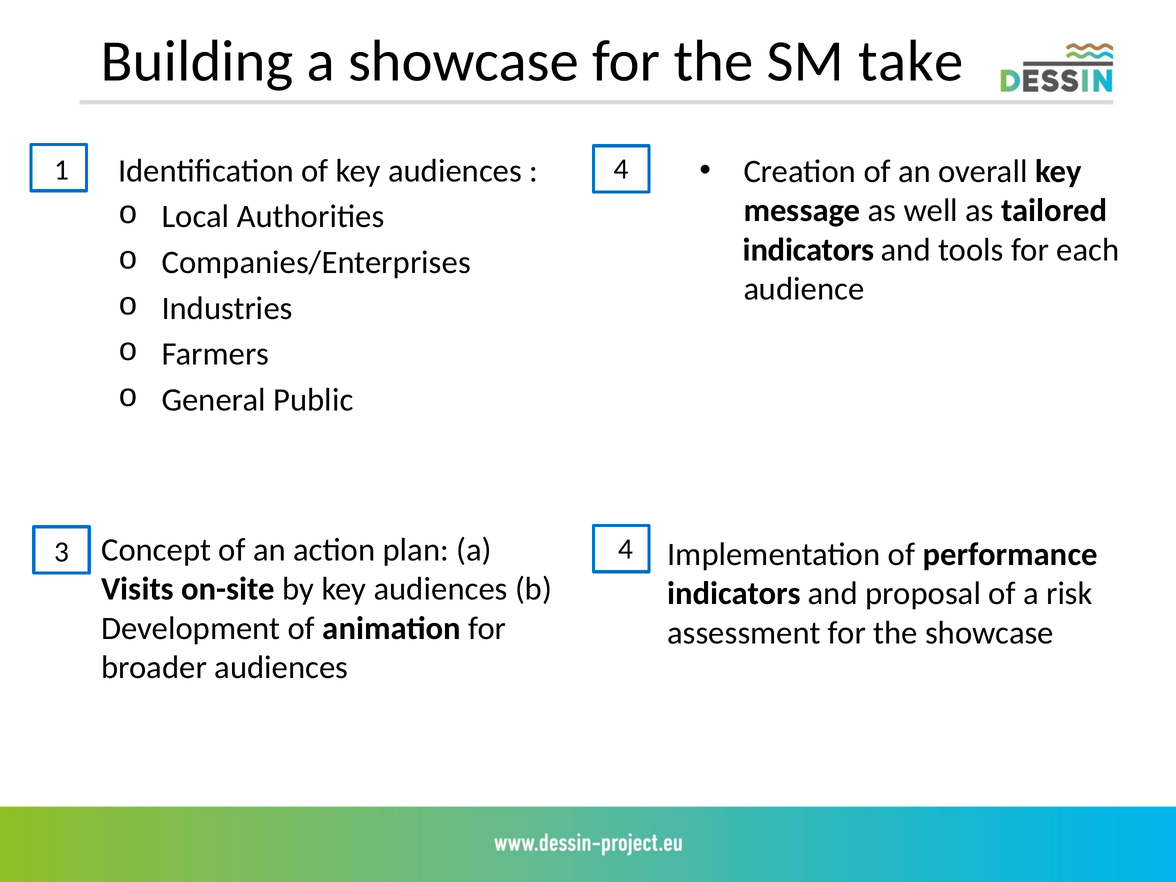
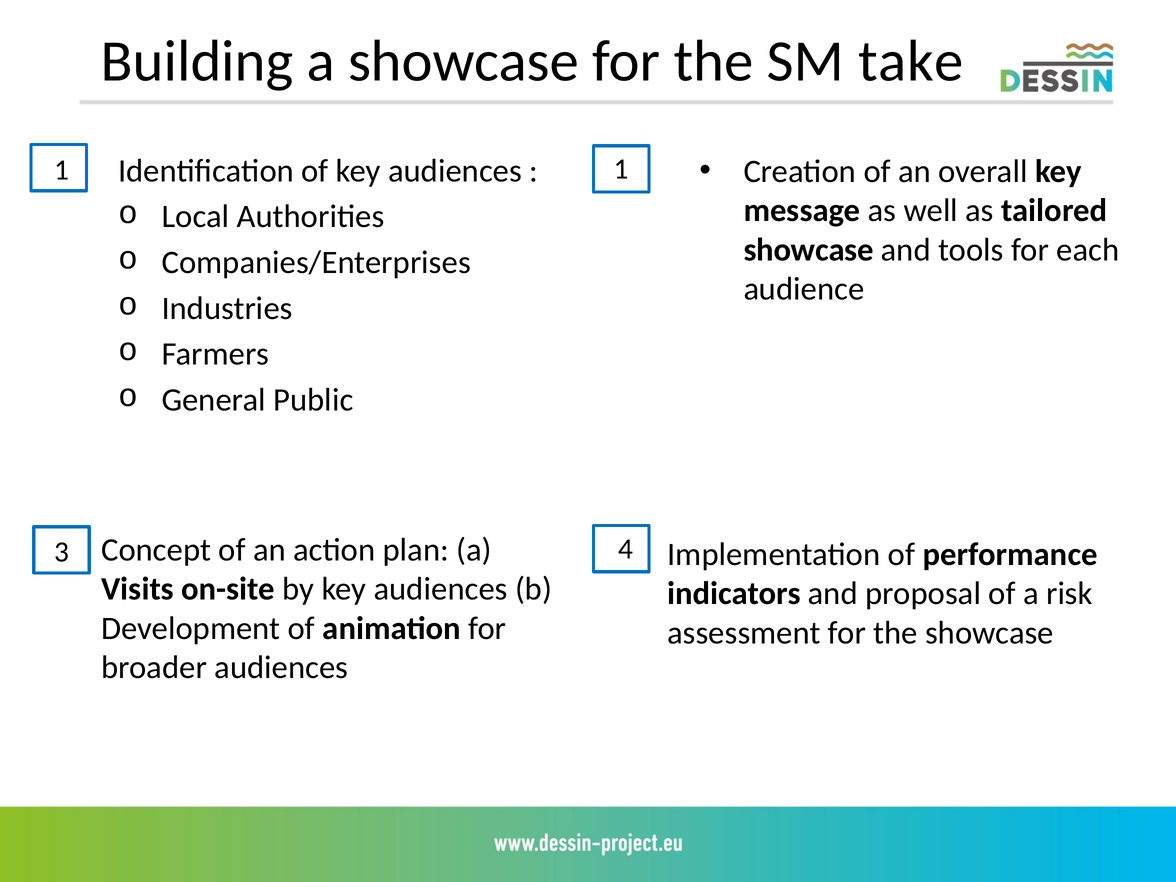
1 4: 4 -> 1 (621, 169)
indicators: indicators -> showcase (809, 250)
